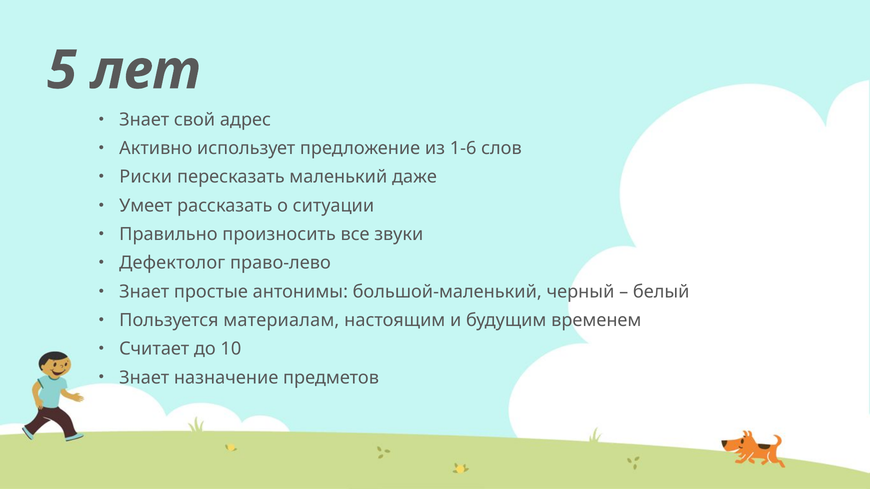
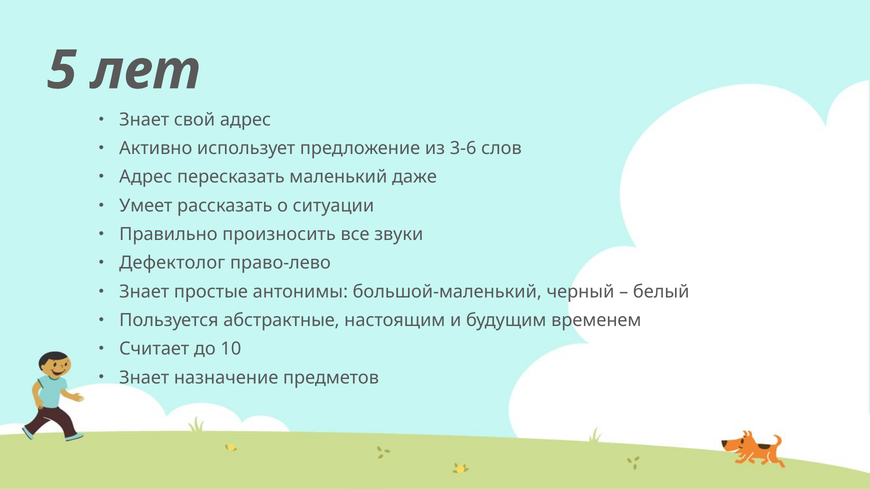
1-6: 1-6 -> 3-6 (463, 148)
Риски: Риски -> Адрес (146, 177)
материалам: материалам -> абстрактные (281, 320)
